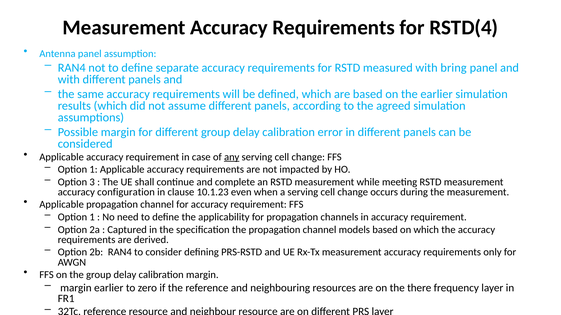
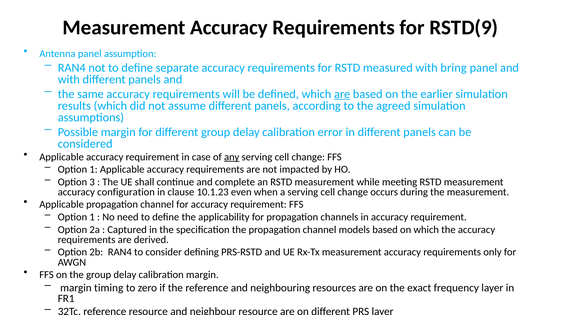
RSTD(4: RSTD(4 -> RSTD(9 (464, 28)
are underline: none -> present (342, 94)
margin earlier: earlier -> timing (109, 288)
there: there -> exact (419, 288)
